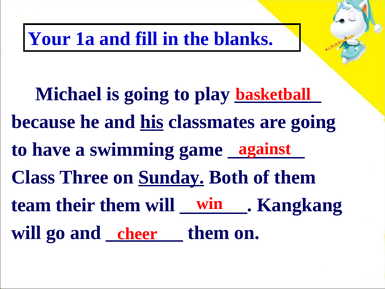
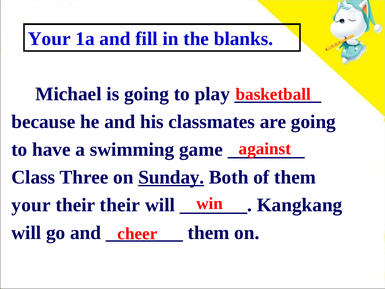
his underline: present -> none (152, 122)
team: team -> your (31, 205)
their them: them -> their (120, 205)
